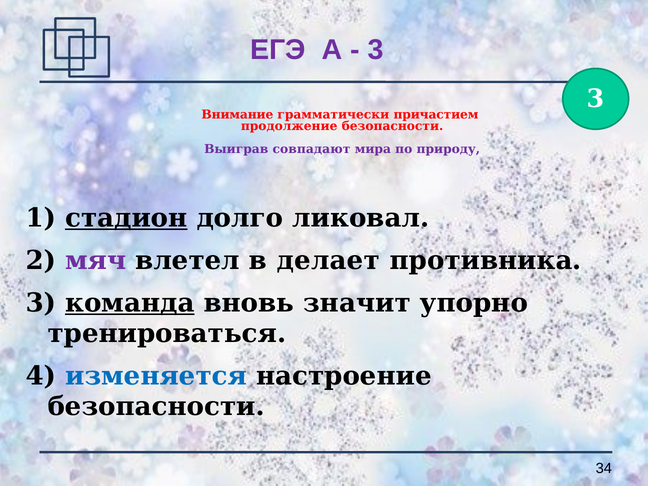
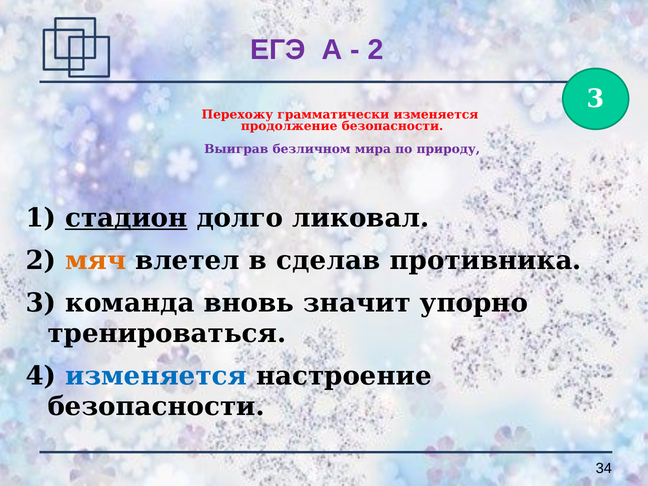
3: 3 -> 2 (376, 50)
Внимание: Внимание -> Перехожу (237, 115)
грамматически причастием: причастием -> изменяется (436, 115)
совпадают: совпадают -> безличном (312, 149)
мяч colour: purple -> orange (96, 260)
делает: делает -> сделав (328, 260)
команда underline: present -> none (130, 303)
